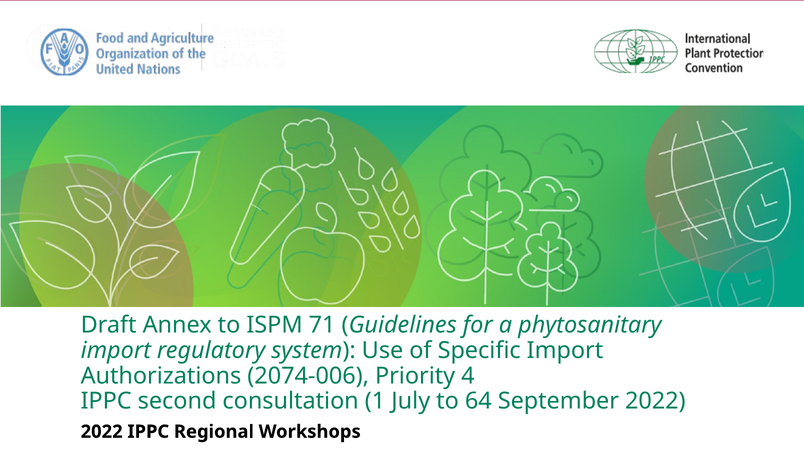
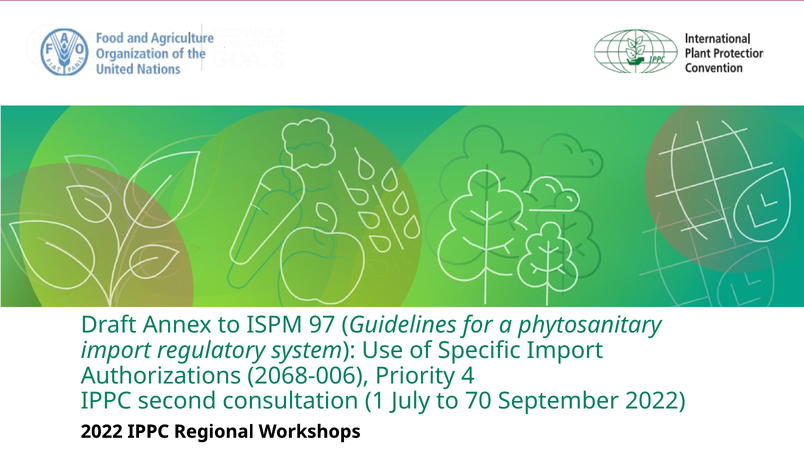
71: 71 -> 97 (322, 325)
2074-006: 2074-006 -> 2068-006 (308, 376)
64: 64 -> 70 (478, 401)
